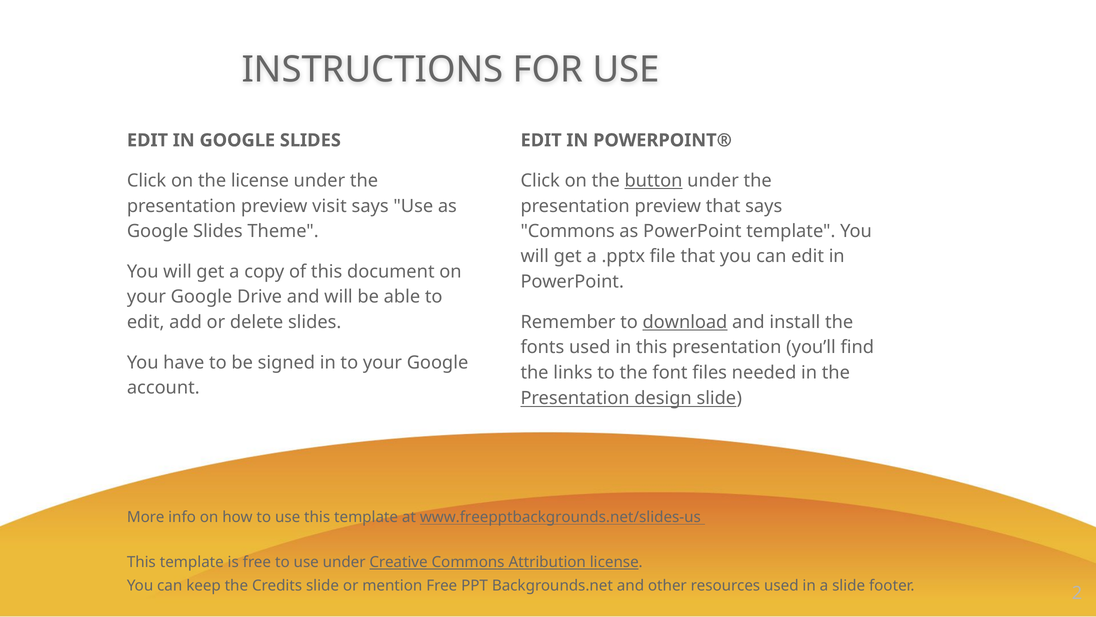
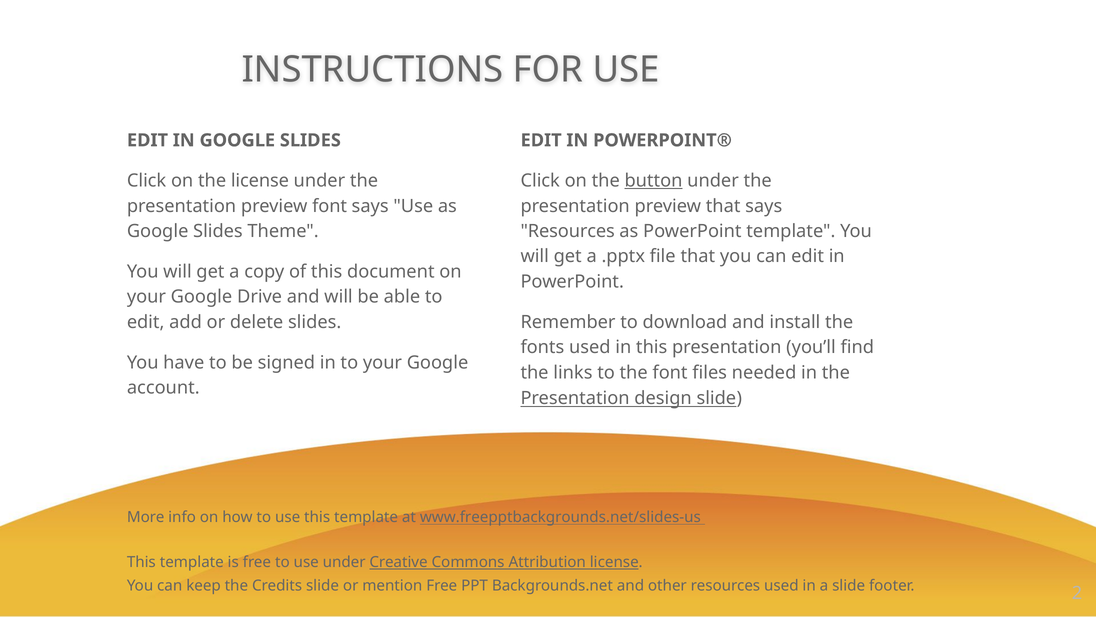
preview visit: visit -> font (330, 206)
Commons: Commons -> Resources (568, 231)
download underline: present -> none (685, 322)
